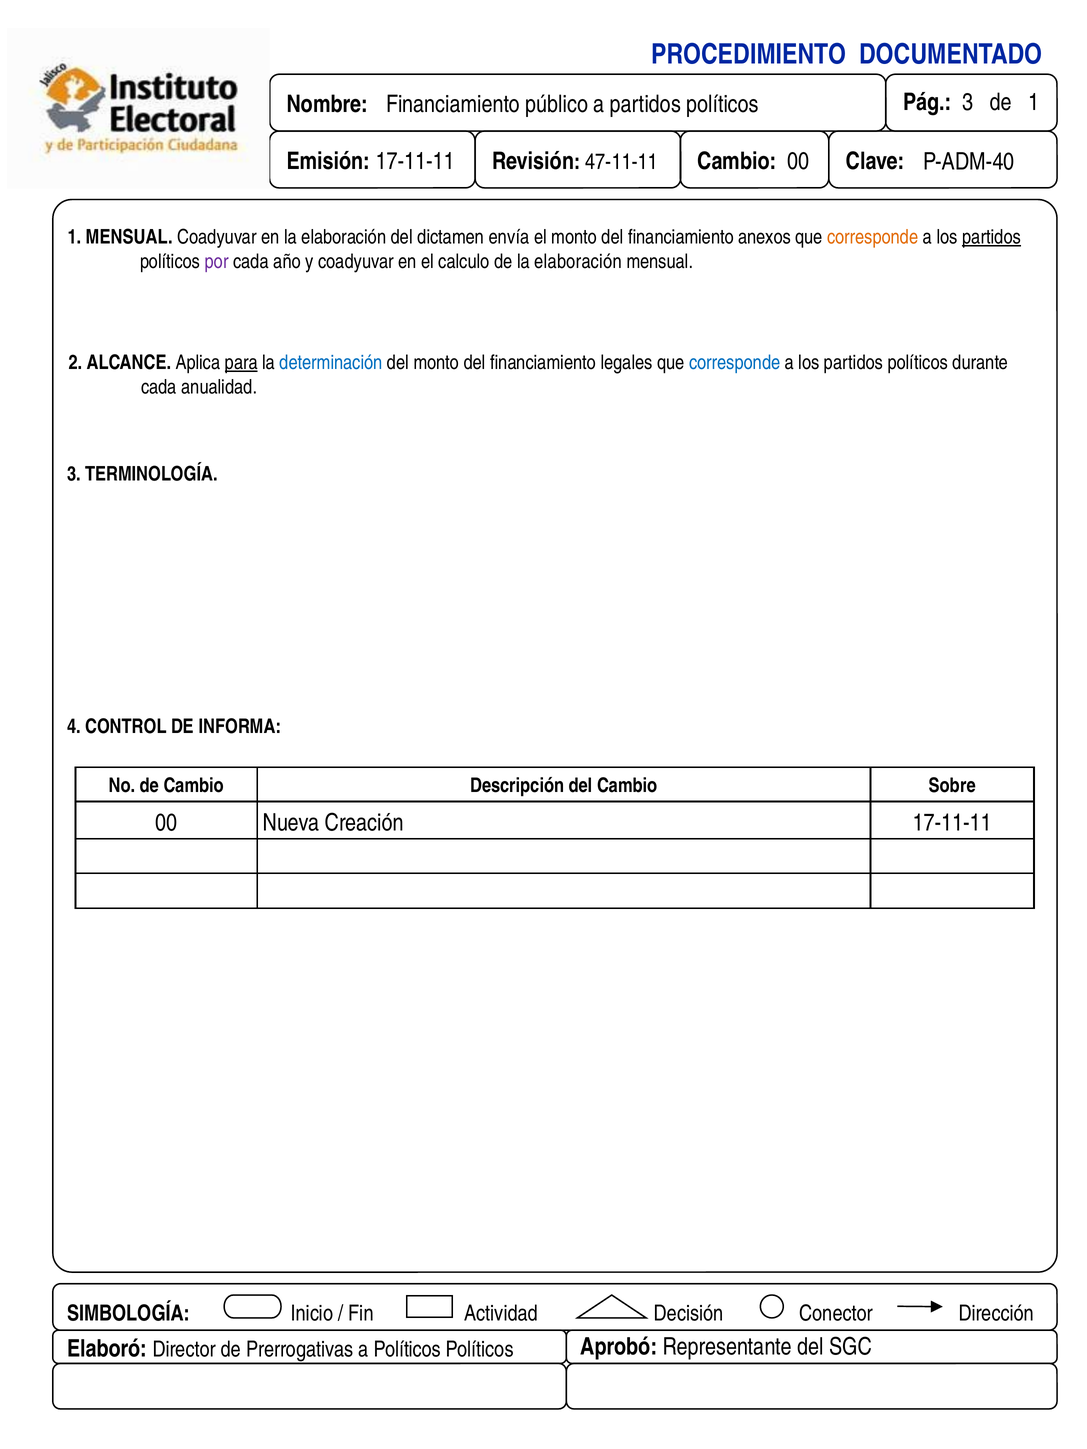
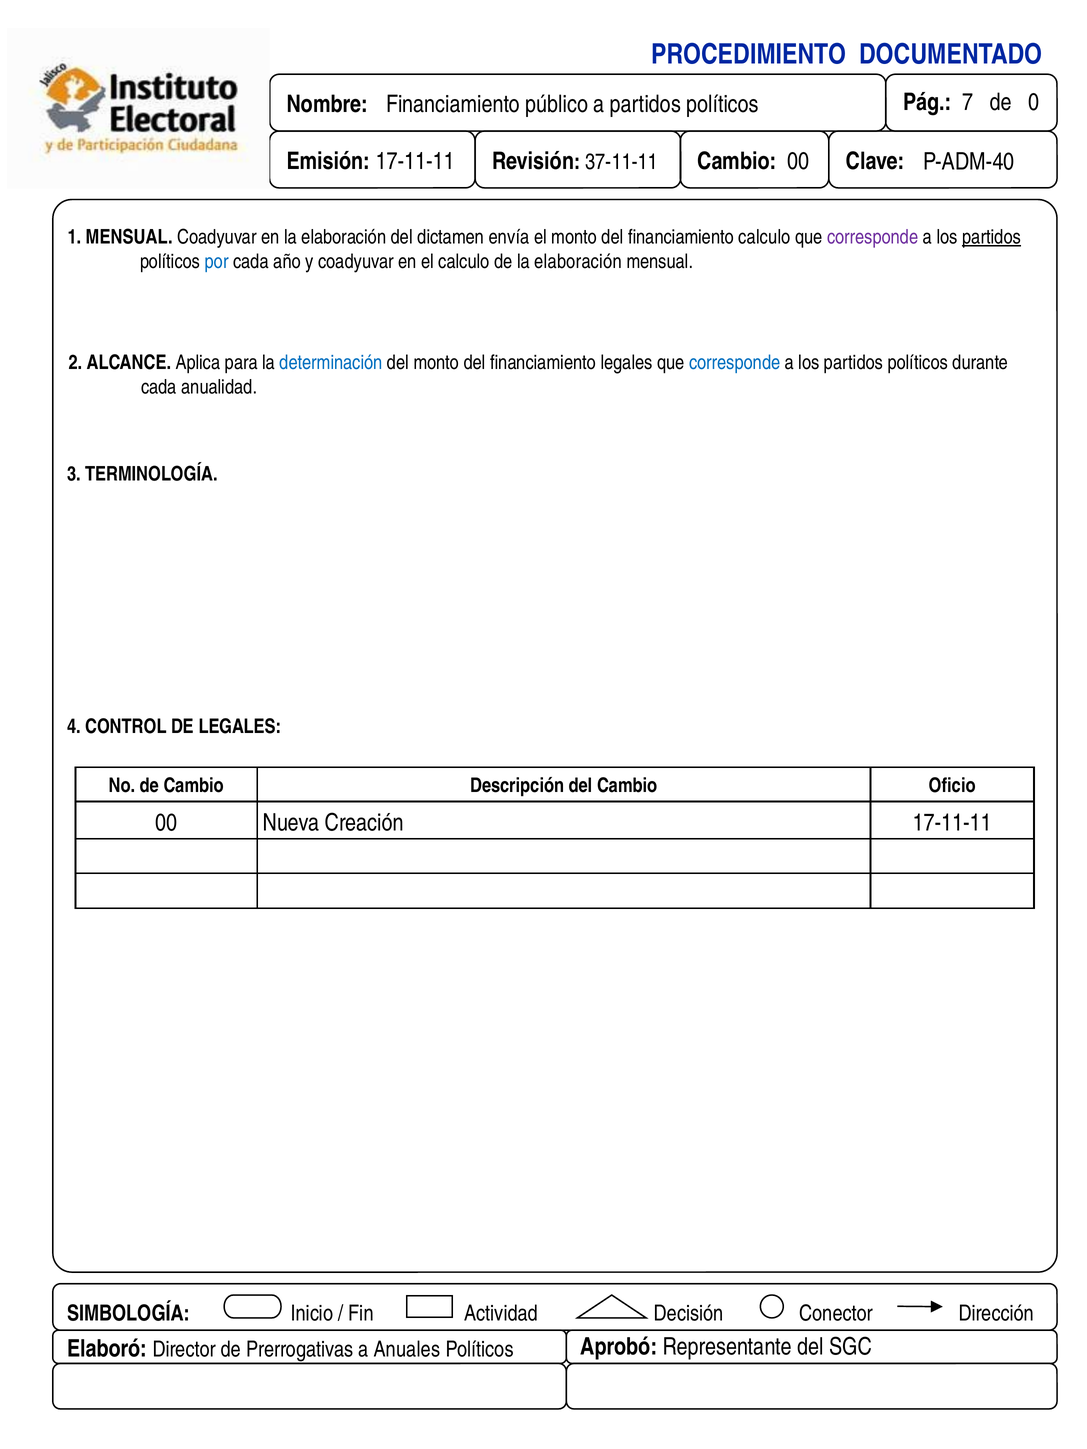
3: 3 -> 7 (968, 102)
de 1: 1 -> 0 (1034, 102)
47-11-11: 47-11-11 -> 37-11-11 (622, 162)
financiamiento anexos: anexos -> calculo (764, 237)
corresponde colour: orange -> purple (873, 237)
por colour: purple -> blue (217, 261)
para underline: present -> none (241, 363)
DE INFORMA: INFORMA -> LEGALES (240, 727)
Sobre: Sobre -> Oficio (952, 786)
a Políticos: Políticos -> Anuales (407, 1350)
